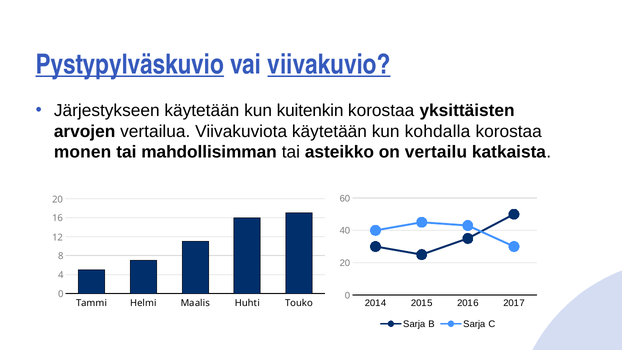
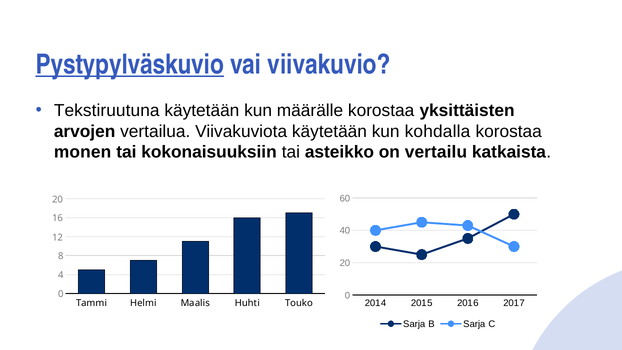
viivakuvio underline: present -> none (329, 64)
Järjestykseen: Järjestykseen -> Tekstiruutuna (107, 111)
kuitenkin: kuitenkin -> määrälle (310, 111)
mahdollisimman: mahdollisimman -> kokonaisuuksiin (209, 152)
